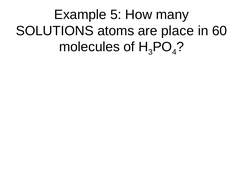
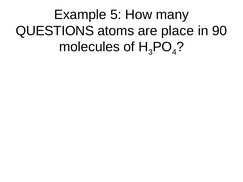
SOLUTIONS: SOLUTIONS -> QUESTIONS (55, 31)
60: 60 -> 90 (220, 31)
